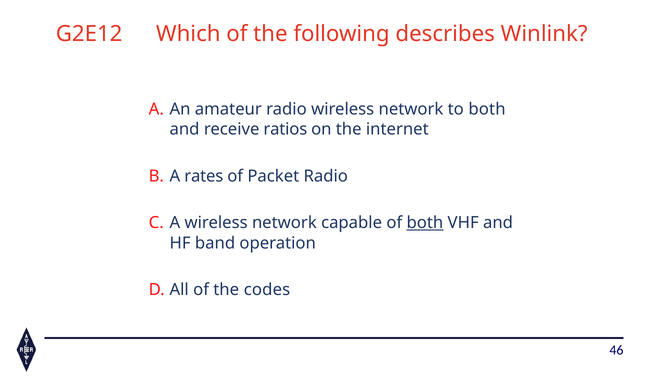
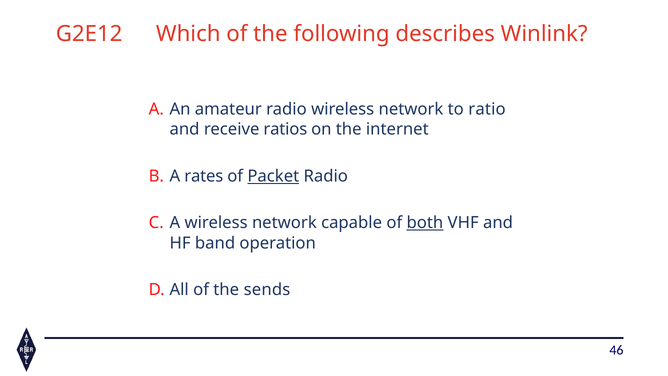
to both: both -> ratio (487, 109)
Packet underline: none -> present (273, 176)
codes: codes -> sends (267, 290)
